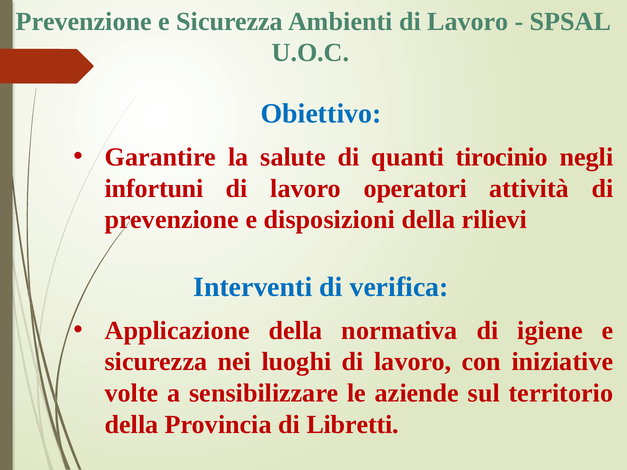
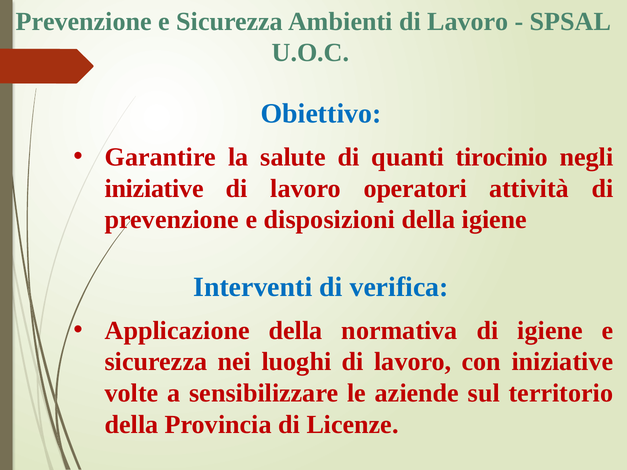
infortuni: infortuni -> iniziative (154, 189)
della rilievi: rilievi -> igiene (494, 220)
Libretti: Libretti -> Licenze (353, 425)
